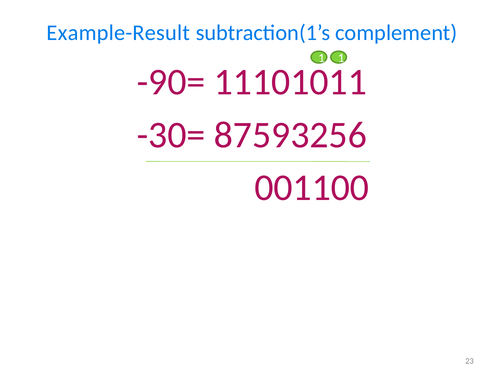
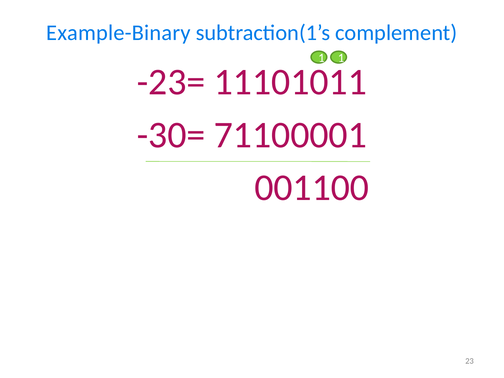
Example-Result: Example-Result -> Example-Binary (118, 33)
-90=: -90= -> -23= (171, 82)
87593256: 87593256 -> 71100001 (290, 135)
